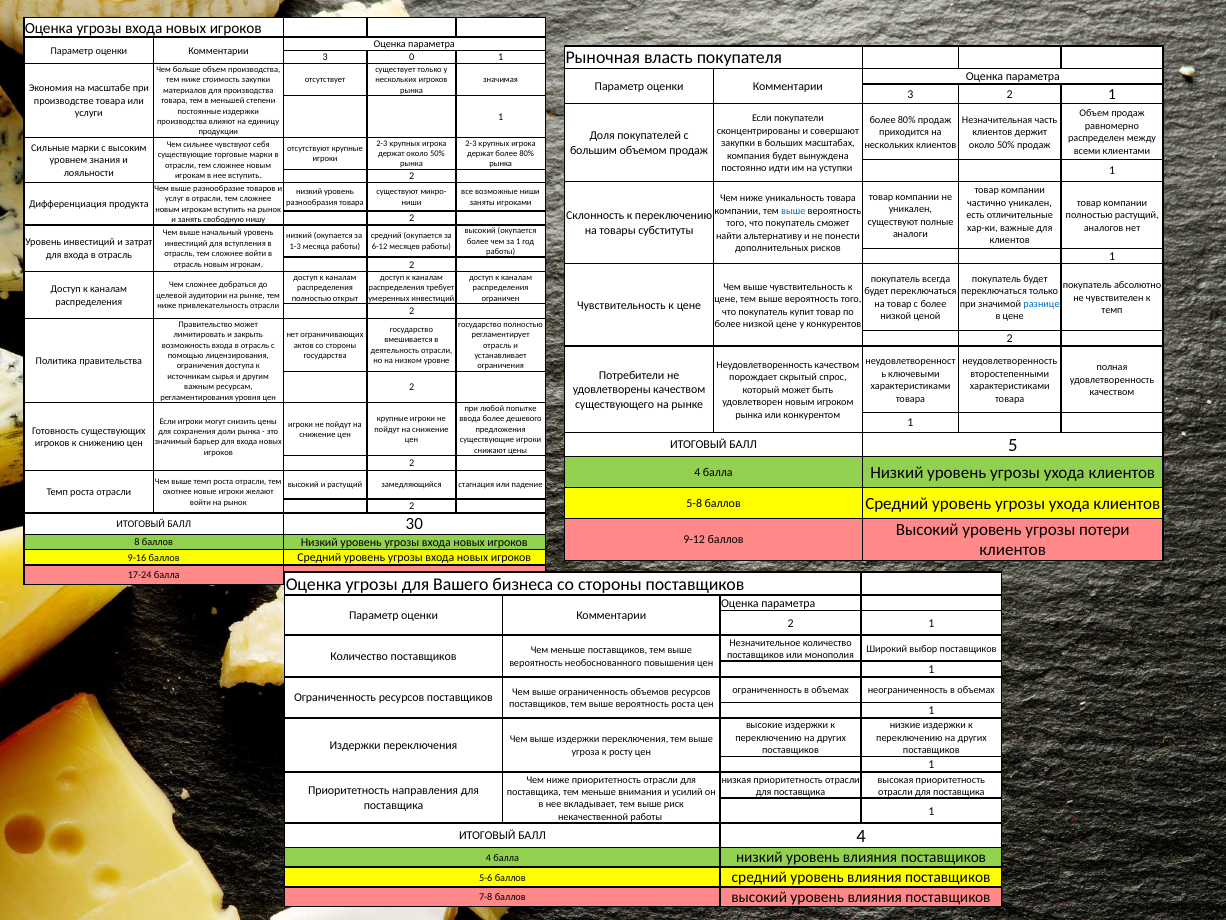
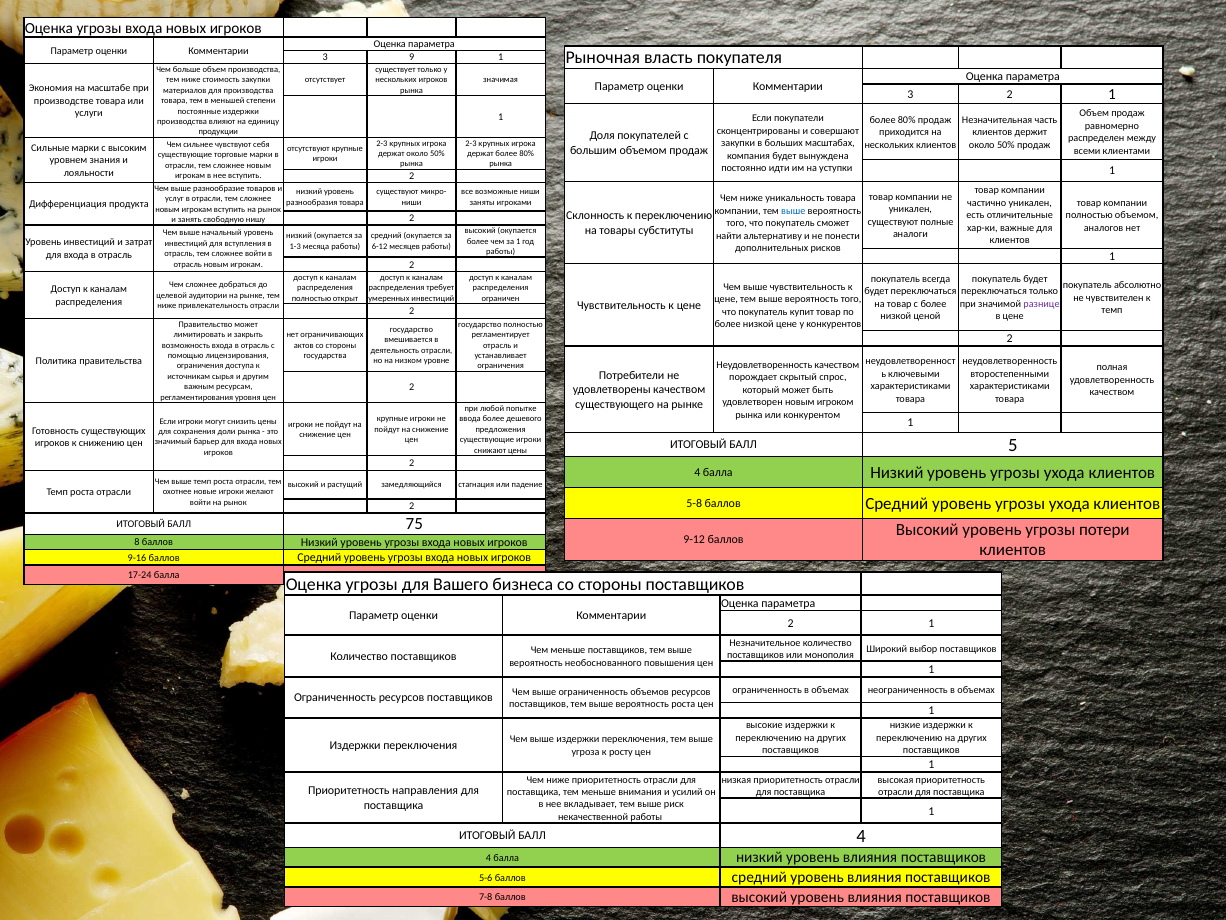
0: 0 -> 9 (412, 57)
полностью растущий: растущий -> объемом (1137, 215)
разнице colour: blue -> purple (1042, 304)
30: 30 -> 75 (414, 524)
